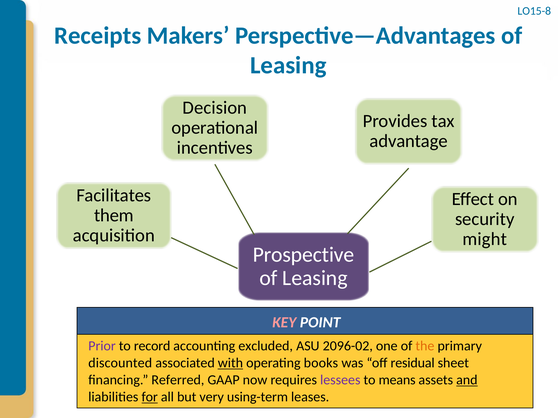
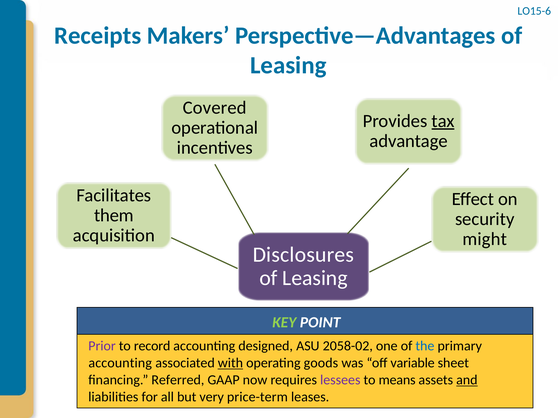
LO15-8: LO15-8 -> LO15-6 (534, 11)
Decision: Decision -> Covered (215, 108)
tax underline: none -> present (443, 121)
Prospective: Prospective -> Disclosures (303, 255)
KEY colour: pink -> light green (284, 323)
excluded: excluded -> designed (266, 346)
2096-02: 2096-02 -> 2058-02 (348, 346)
the colour: orange -> blue (425, 346)
discounted: discounted -> accounting (120, 363)
books: books -> goods (321, 363)
residual: residual -> variable (413, 363)
for underline: present -> none (150, 397)
using-term: using-term -> price-term (257, 397)
